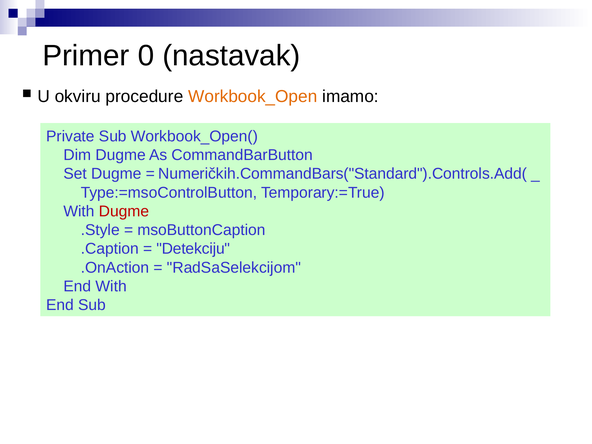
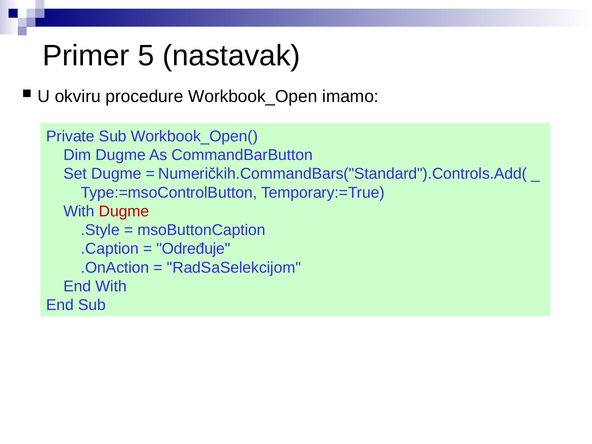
0: 0 -> 5 (146, 56)
Workbook_Open colour: orange -> black (253, 96)
Detekciju: Detekciju -> Određuje (193, 249)
